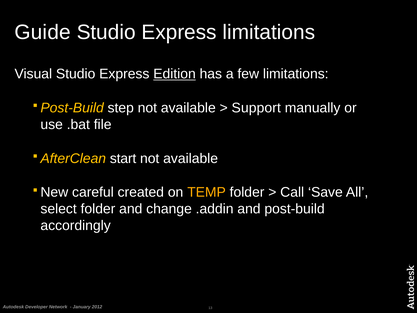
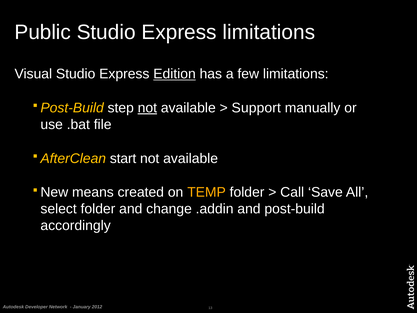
Guide: Guide -> Public (43, 32)
not underline: none -> present (147, 108)
careful: careful -> means (93, 192)
